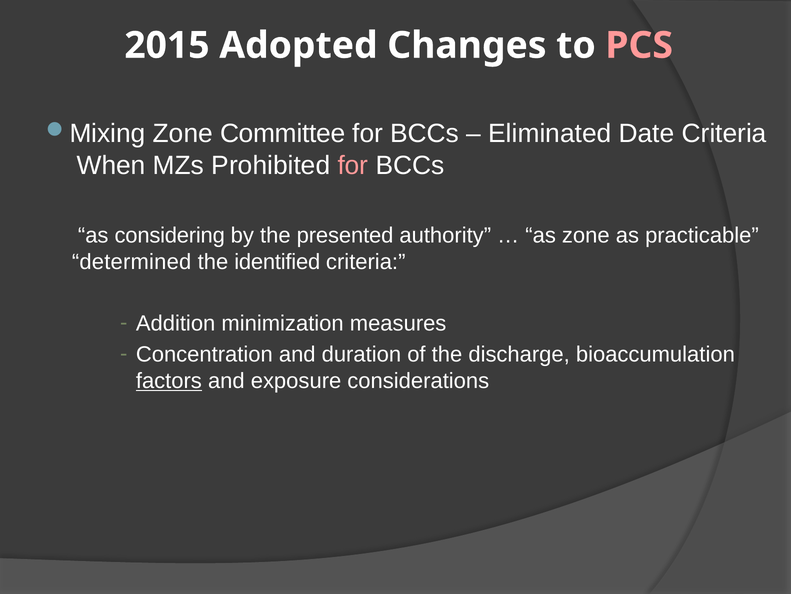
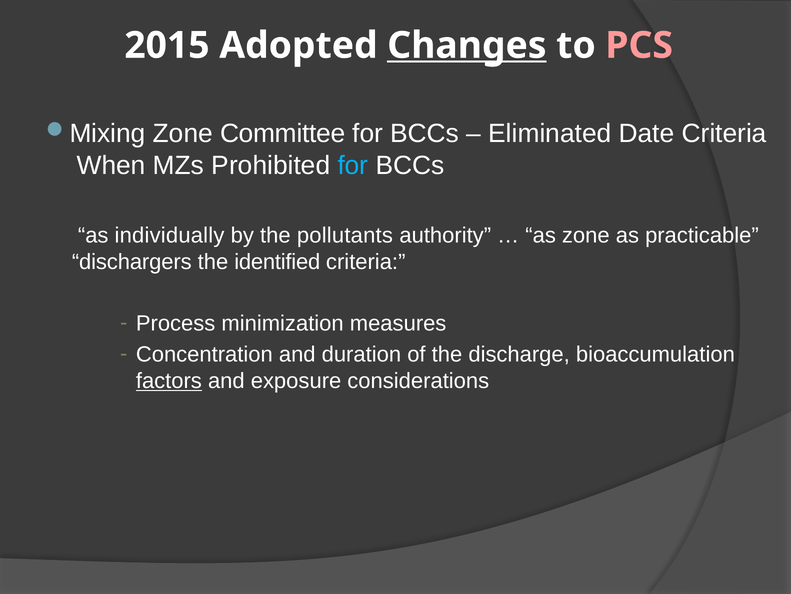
Changes underline: none -> present (467, 45)
for colour: pink -> light blue (353, 165)
considering: considering -> individually (170, 235)
presented: presented -> pollutants (345, 235)
determined: determined -> dischargers (132, 262)
Addition: Addition -> Process (176, 323)
